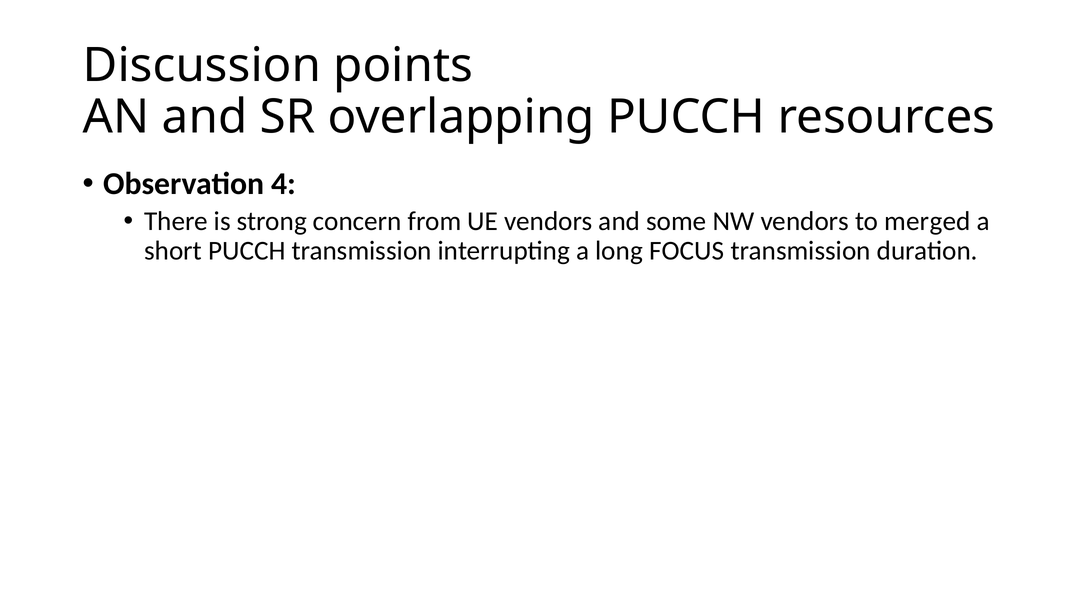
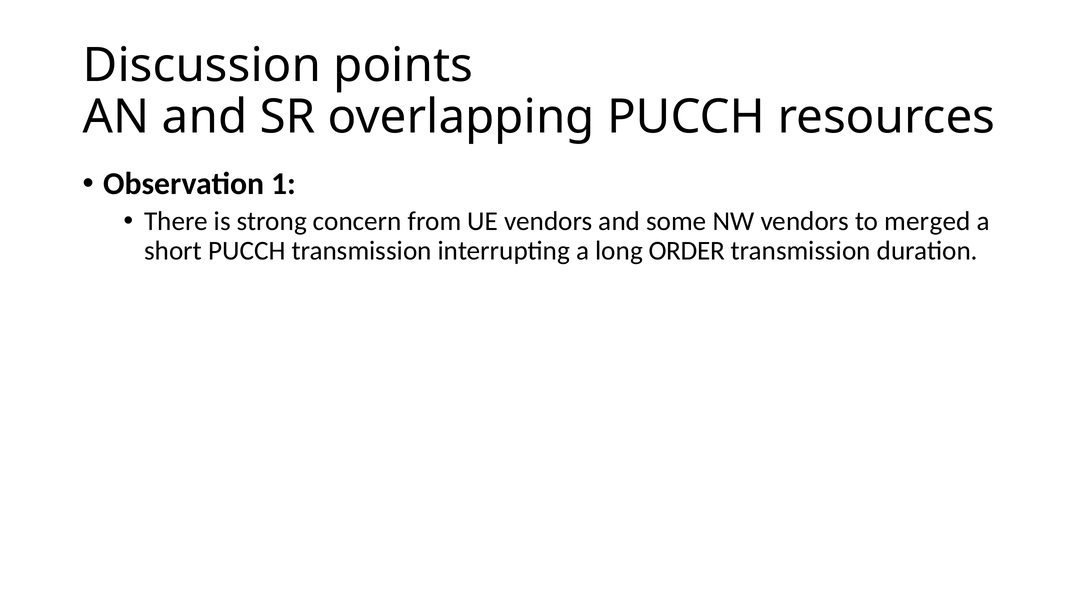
4: 4 -> 1 (284, 184)
FOCUS: FOCUS -> ORDER (687, 251)
